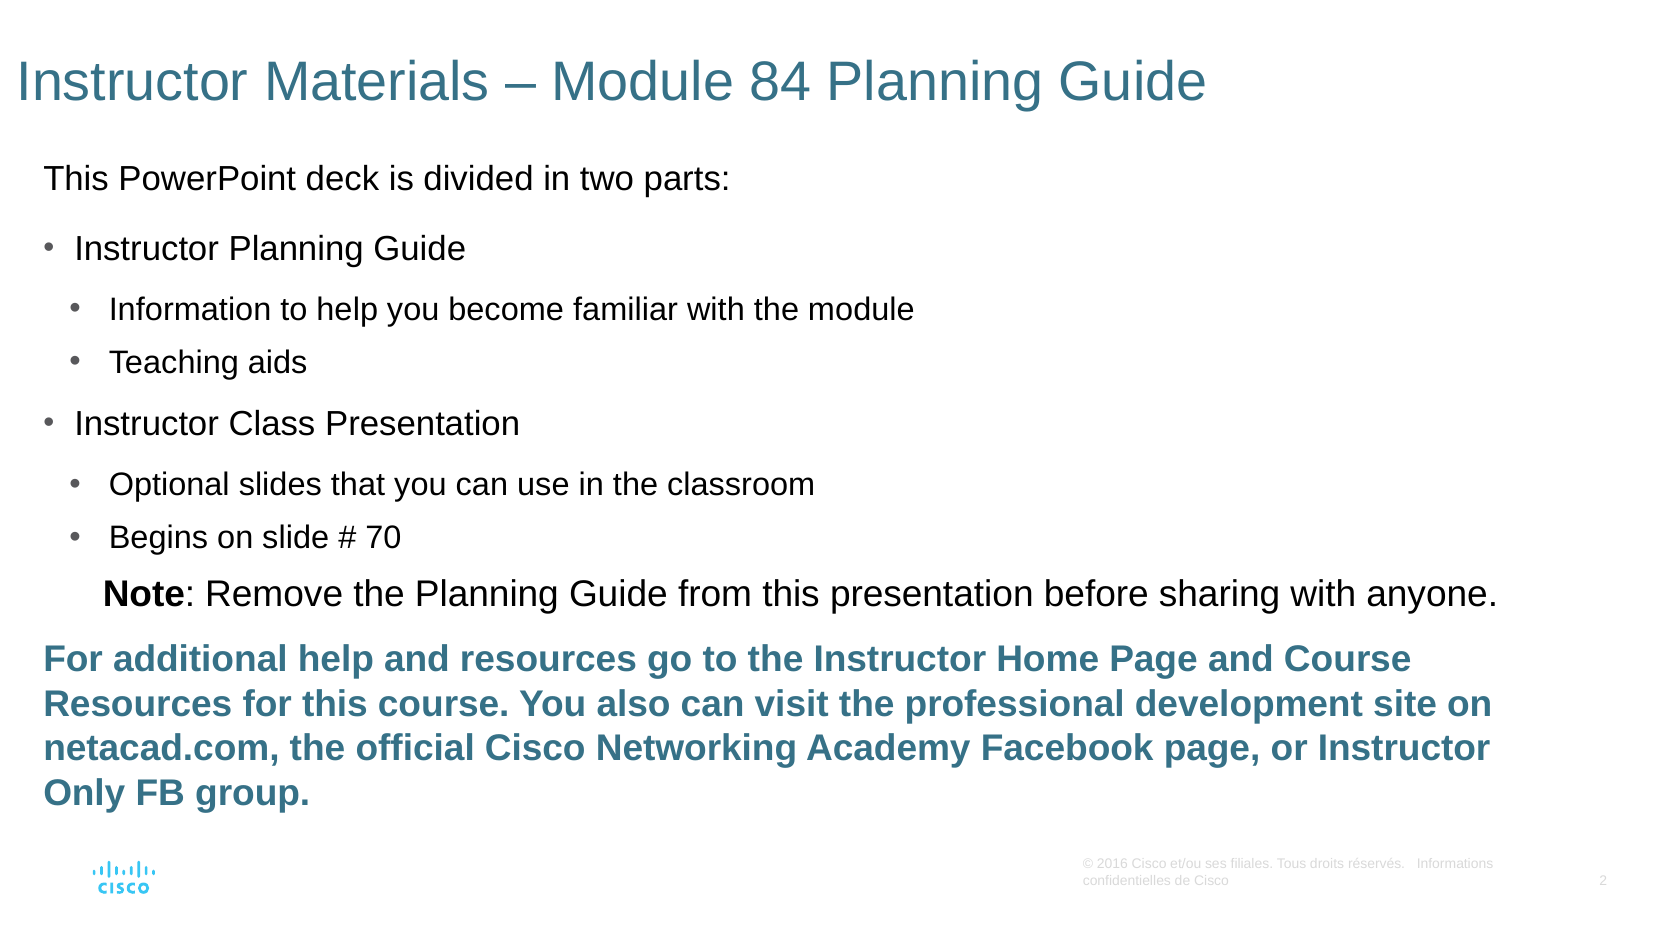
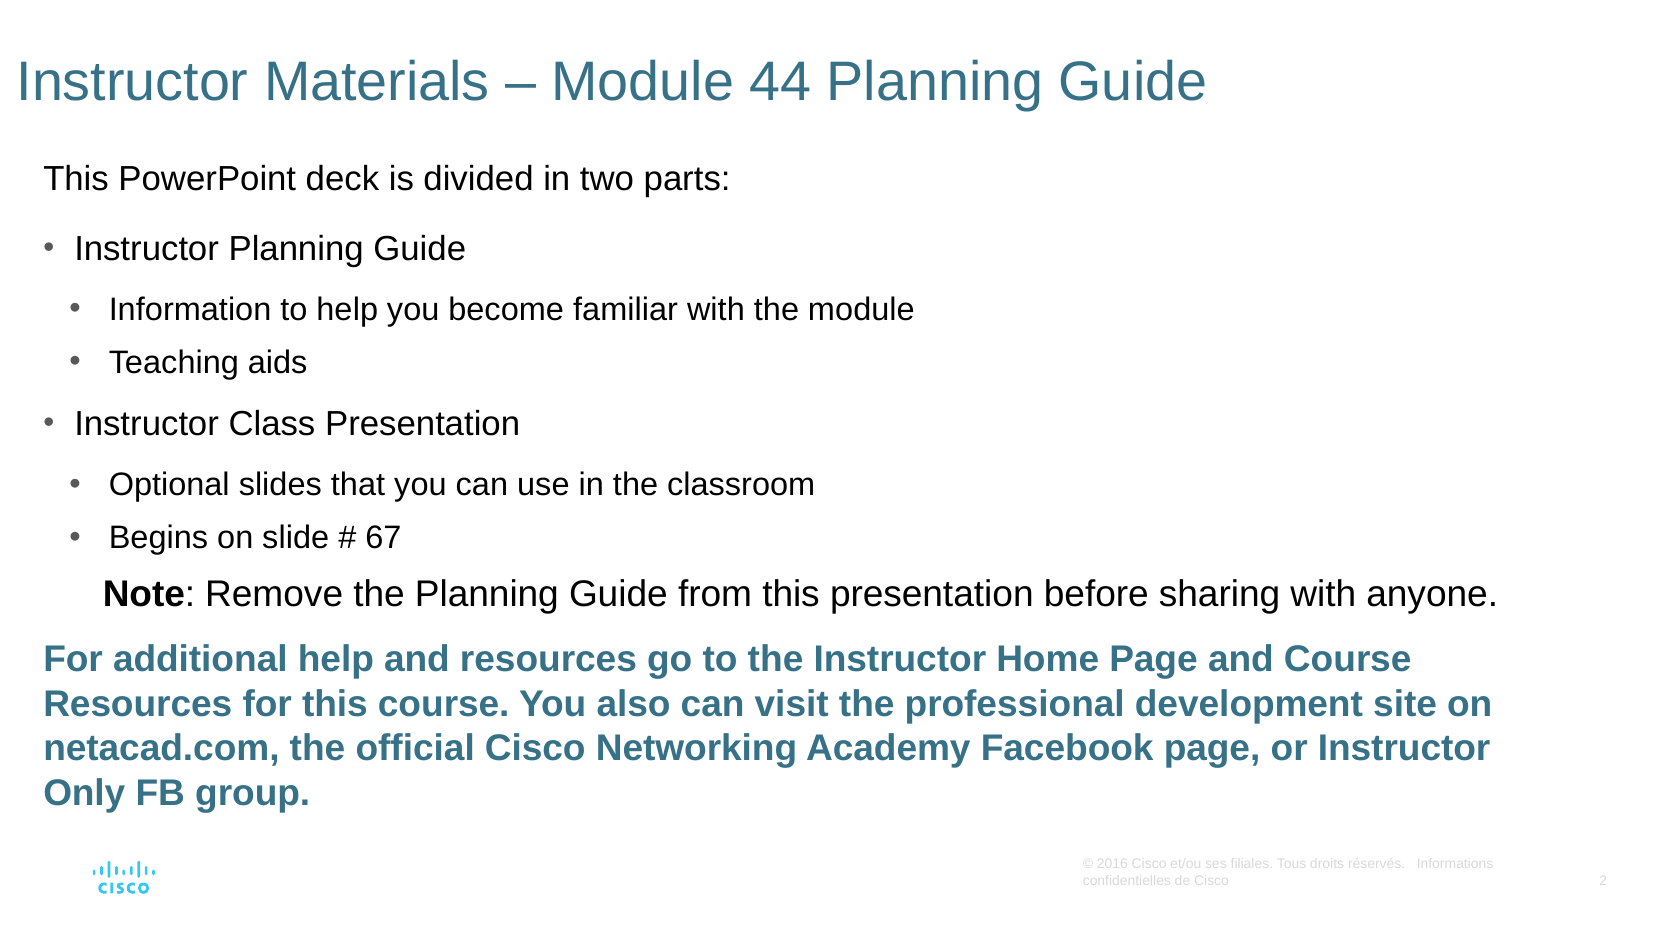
84: 84 -> 44 (780, 82)
70: 70 -> 67 (383, 538)
